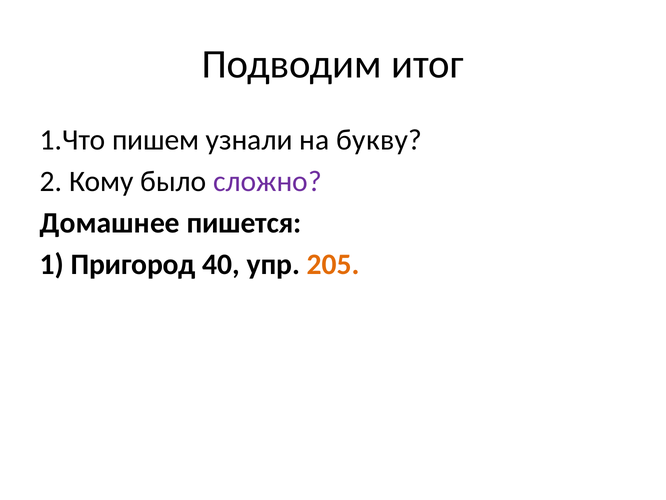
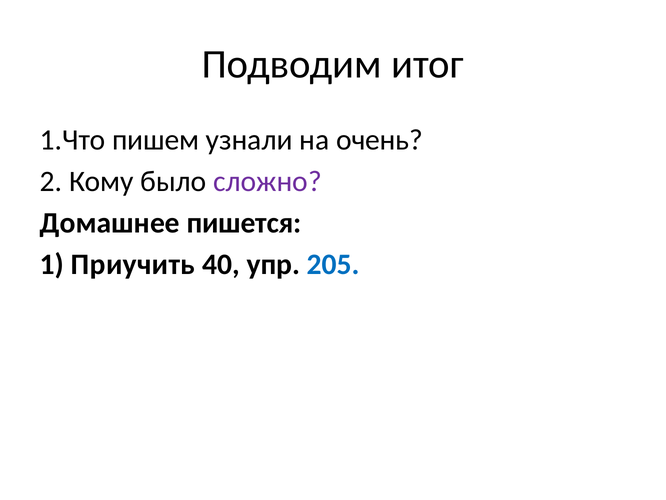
букву: букву -> очень (379, 140)
Пригород: Пригород -> Приучить (133, 264)
205 colour: orange -> blue (333, 264)
